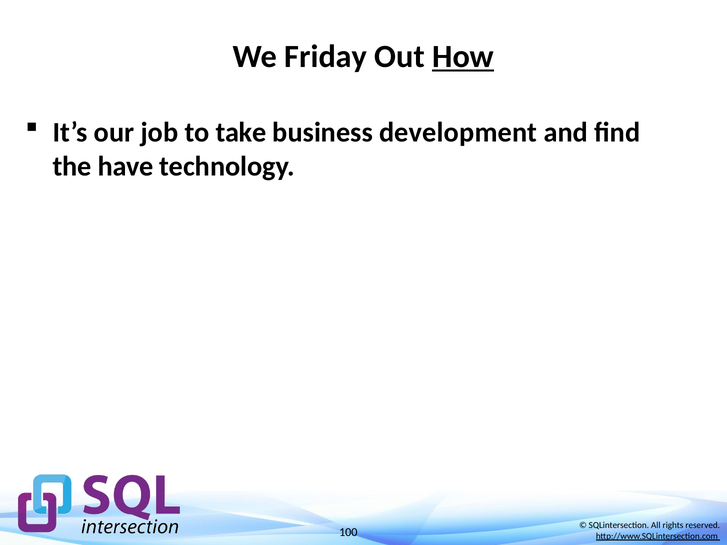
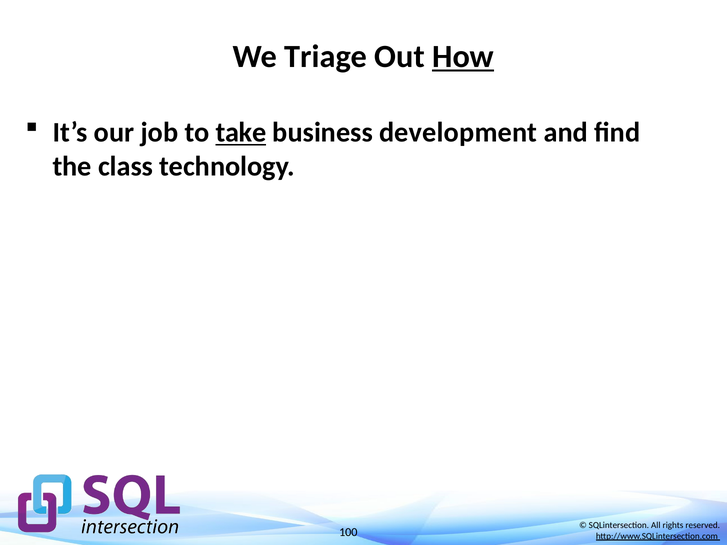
Friday: Friday -> Triage (326, 57)
take underline: none -> present (241, 133)
have: have -> class (126, 167)
